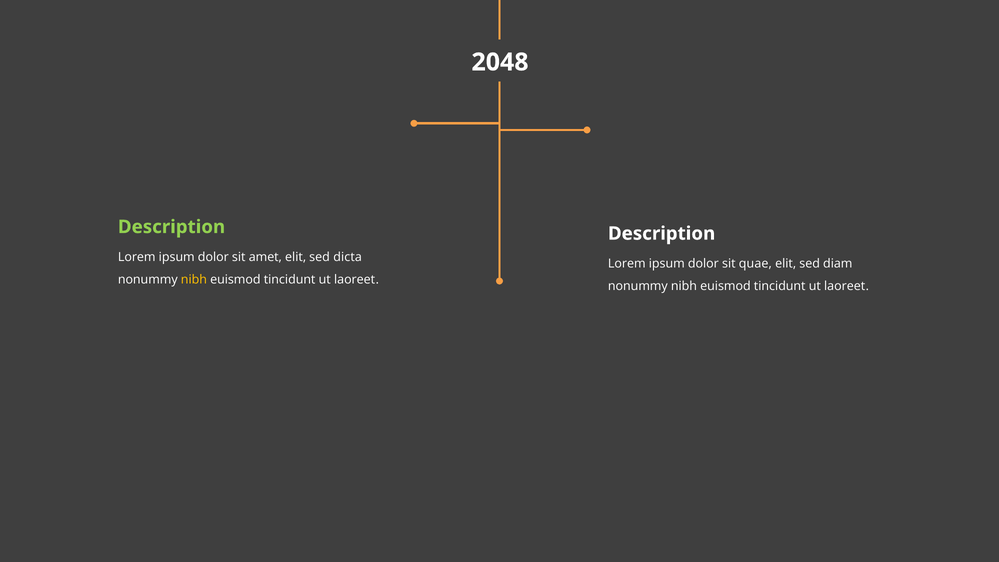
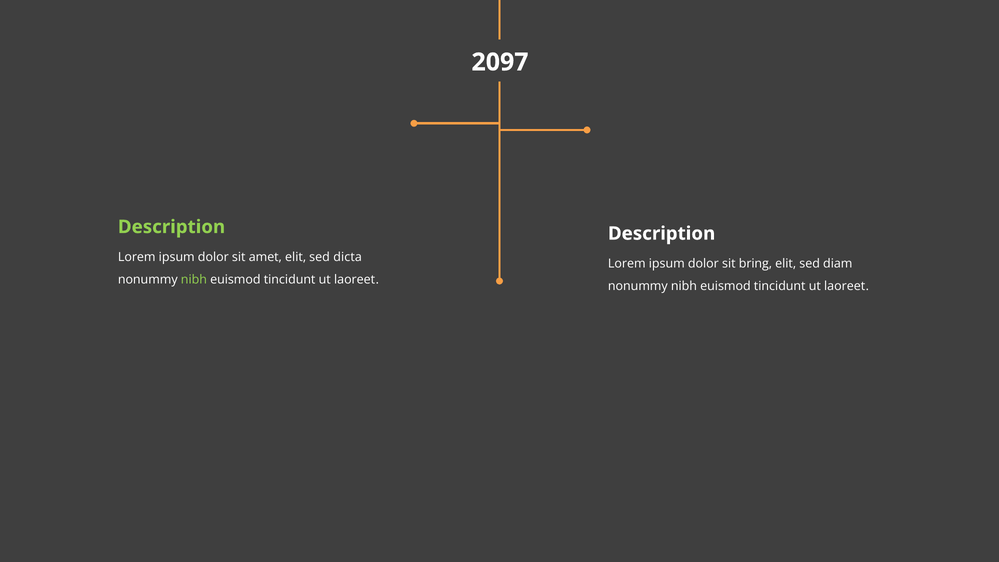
2048: 2048 -> 2097 (500, 62)
quae: quae -> bring (755, 264)
nibh colour: yellow -> light green (194, 279)
